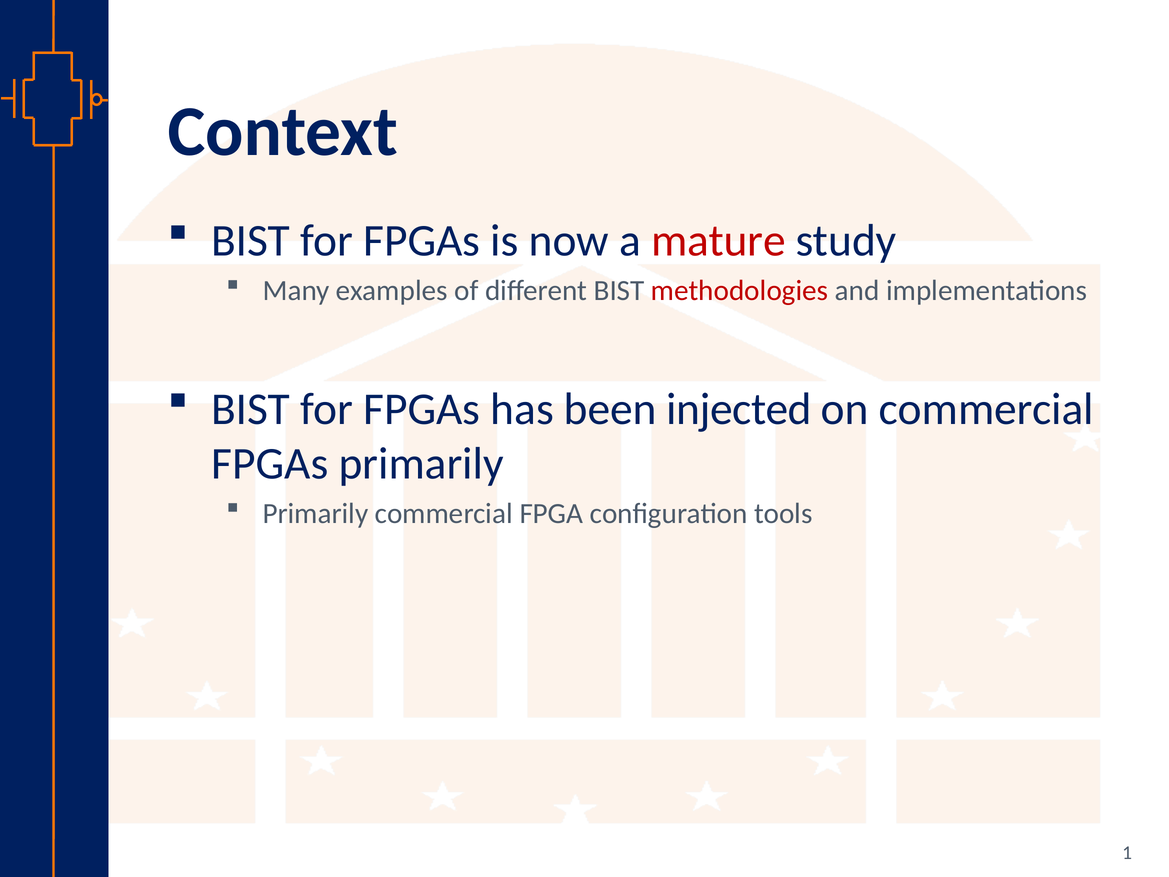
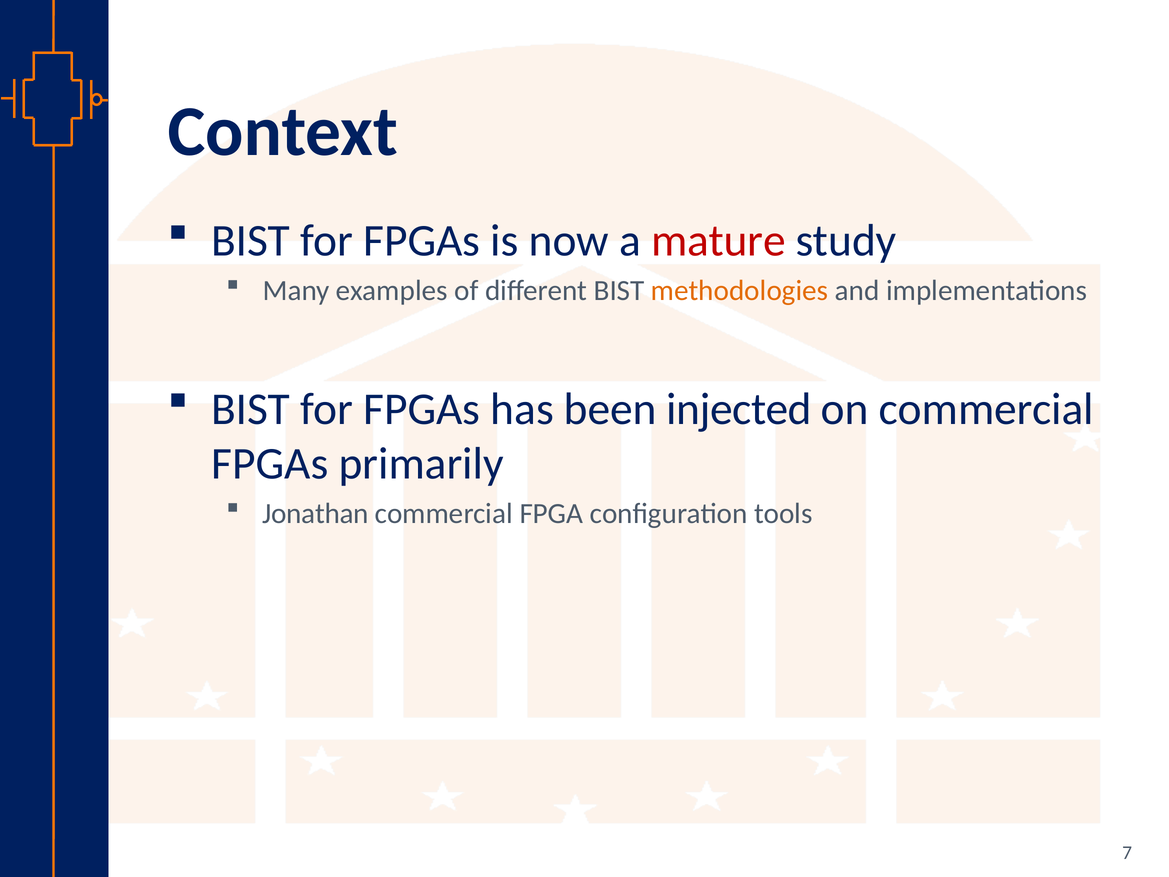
methodologies colour: red -> orange (740, 290)
Primarily: Primarily -> Jonathan (316, 513)
1: 1 -> 7 (1127, 853)
